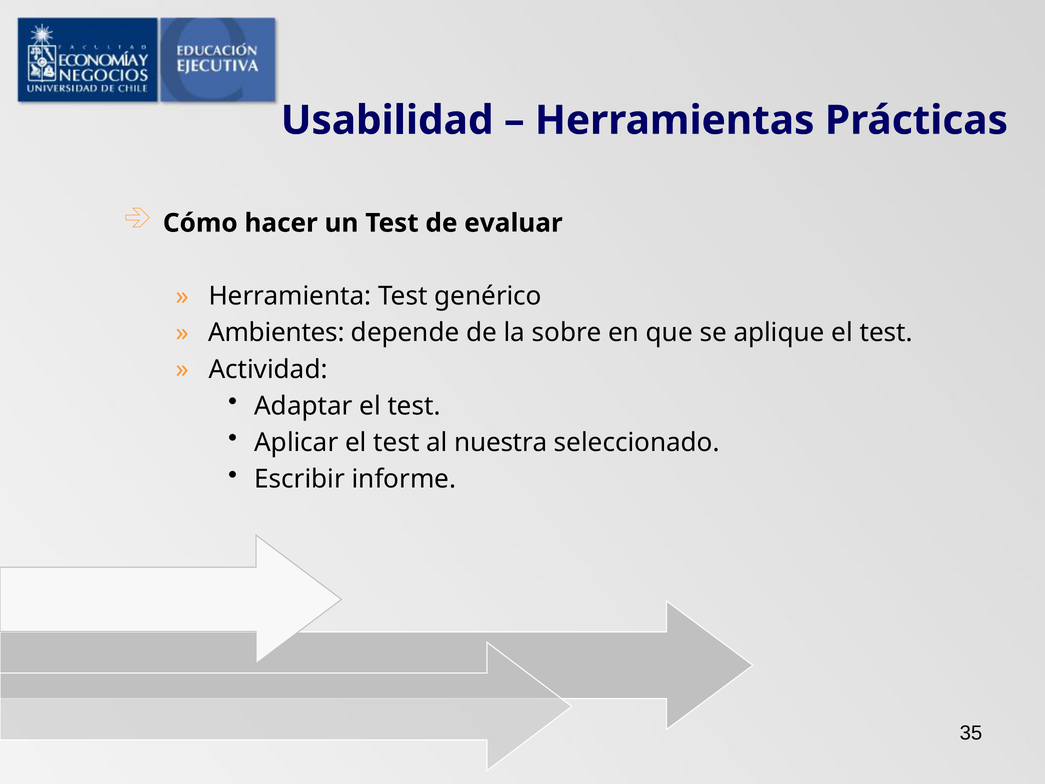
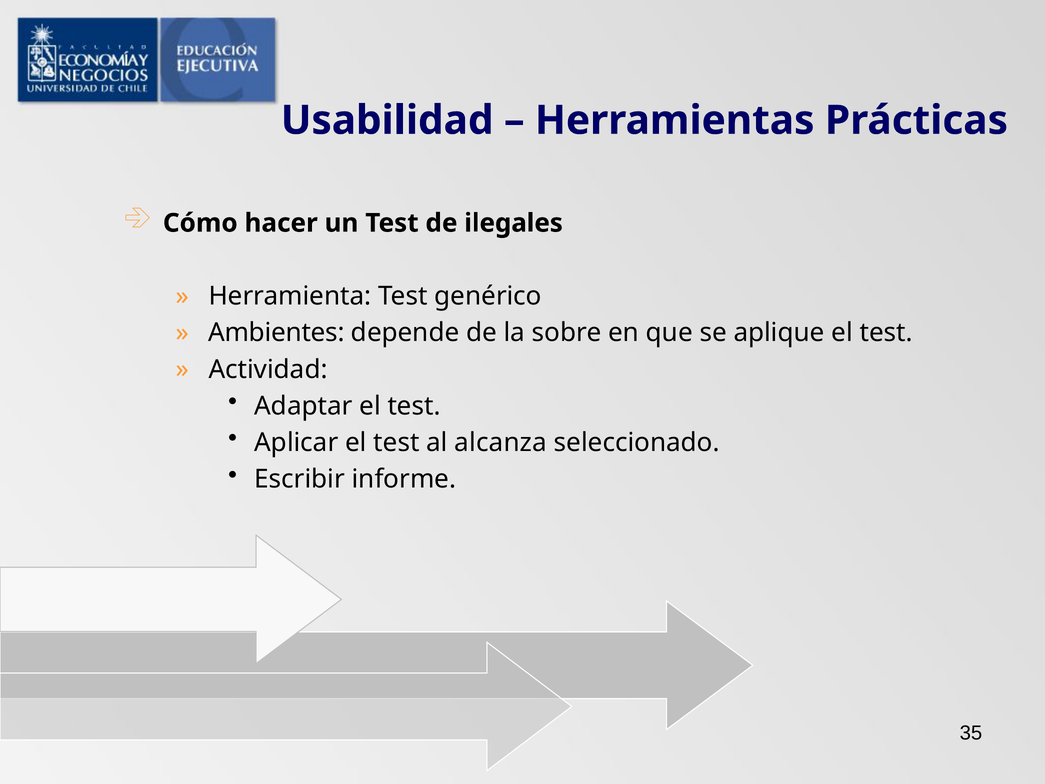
evaluar: evaluar -> ilegales (514, 223)
nuestra: nuestra -> alcanza (501, 442)
